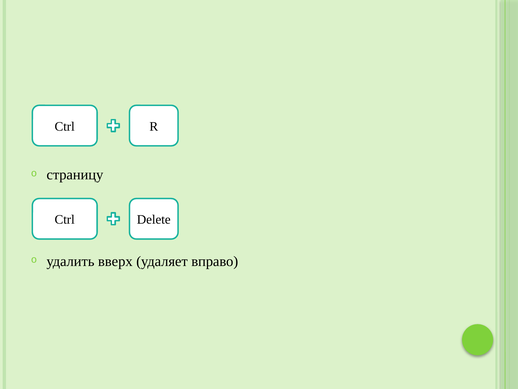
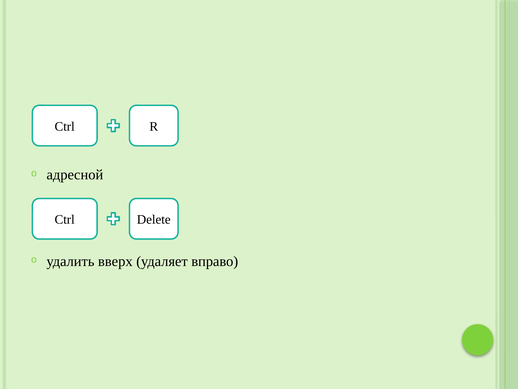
страницу: страницу -> адресной (75, 175)
